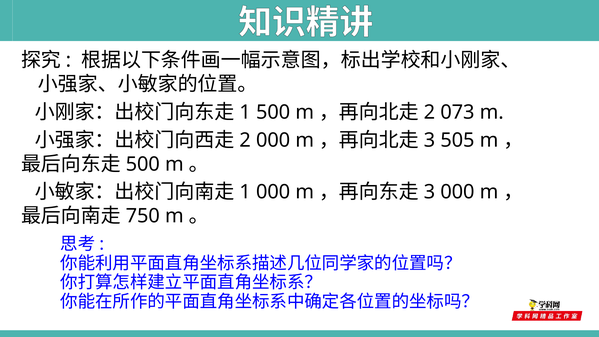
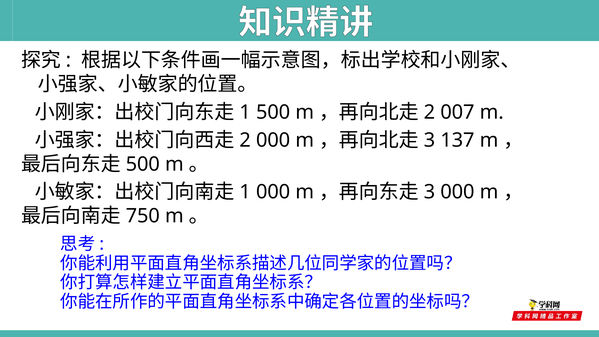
073: 073 -> 007 (458, 112)
505: 505 -> 137 (458, 140)
